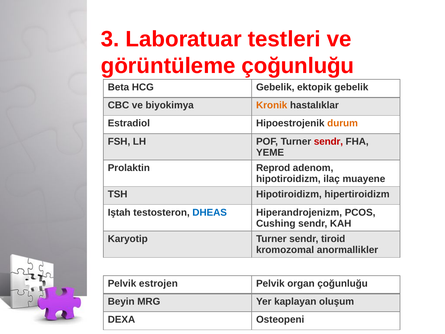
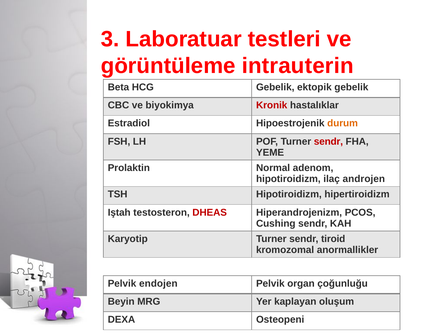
görüntüleme çoğunluğu: çoğunluğu -> intrauterin (298, 66)
Kronik colour: orange -> red (272, 105)
Reprod: Reprod -> Normal (273, 168)
muayene: muayene -> androjen (364, 179)
DHEAS colour: blue -> red (210, 212)
estrojen: estrojen -> endojen (158, 283)
